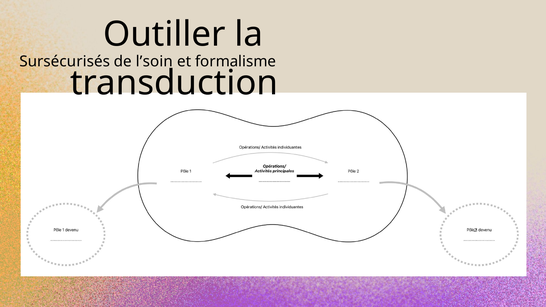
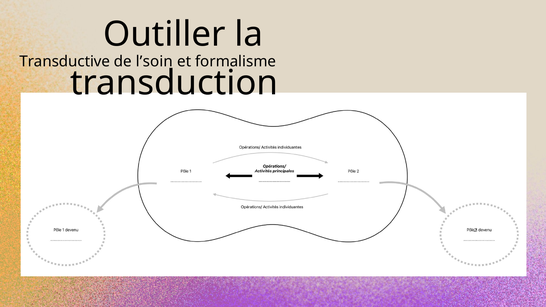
Sursécurisés: Sursécurisés -> Transductive (65, 62)
